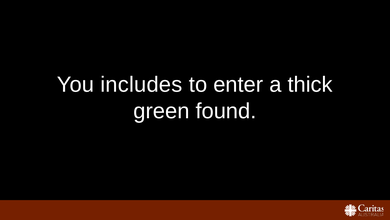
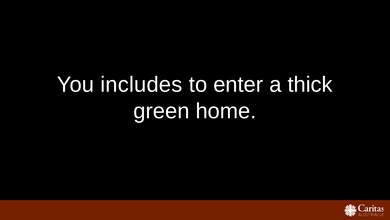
found: found -> home (226, 111)
